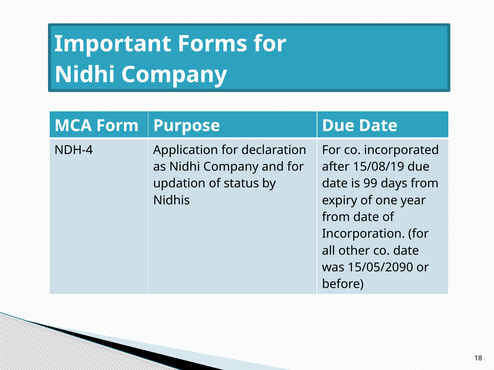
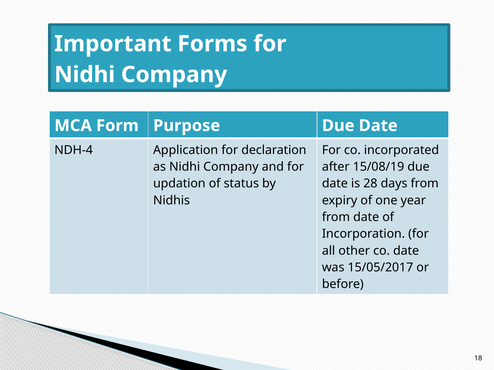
99: 99 -> 28 (370, 184)
15/05/2090: 15/05/2090 -> 15/05/2017 (380, 268)
